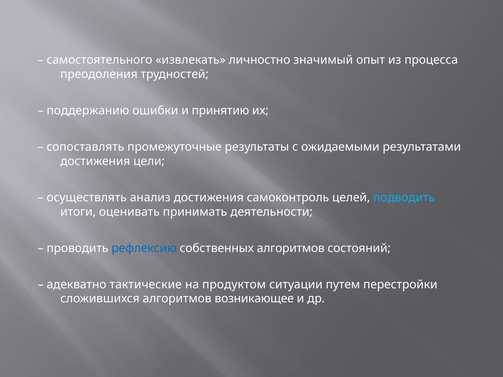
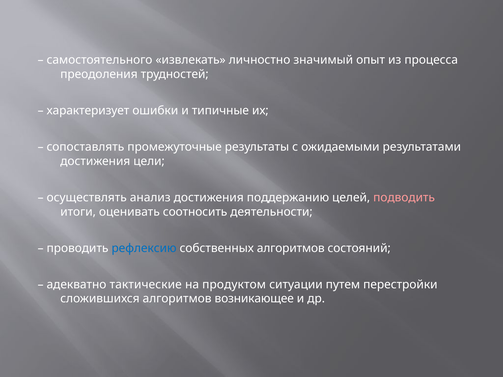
поддержанию: поддержанию -> характеризует (88, 111)
принятию: принятию -> типичные (220, 111)
самоконтроль: самоконтроль -> поддержанию (288, 198)
подводить colour: light blue -> pink (404, 198)
принимать: принимать -> соотносить (195, 212)
